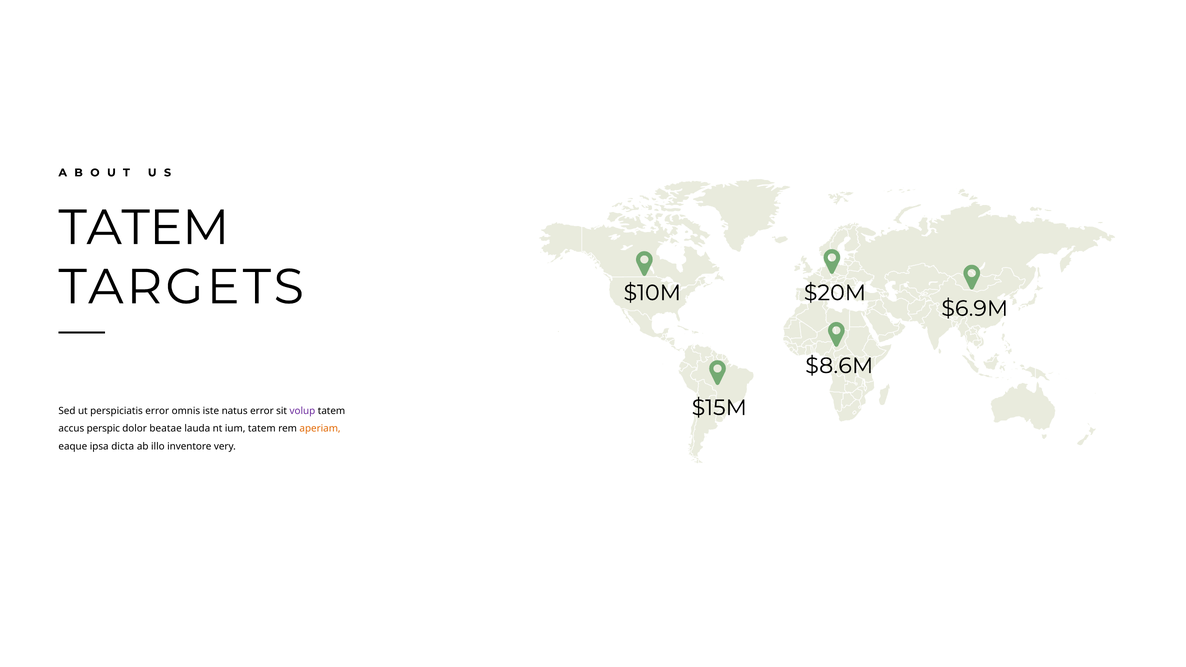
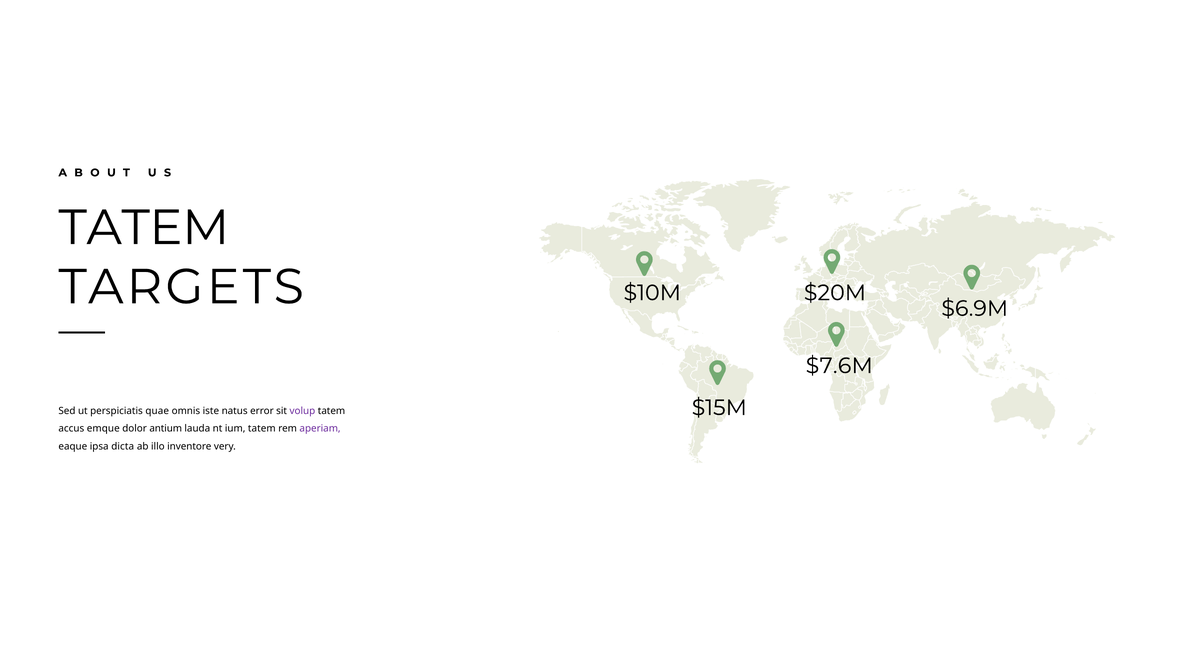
$8.6M: $8.6M -> $7.6M (839, 366)
perspiciatis error: error -> quae (157, 411)
perspic: perspic -> emque (103, 429)
beatae: beatae -> antium (166, 429)
aperiam colour: orange -> purple (320, 429)
